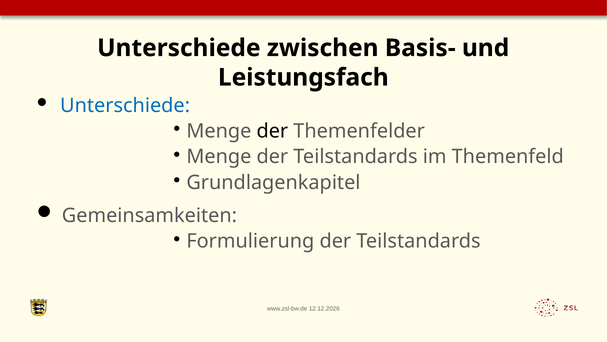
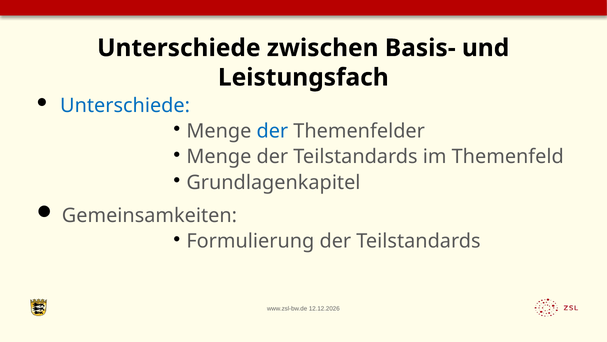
der colour: black -> blue (272, 131)
